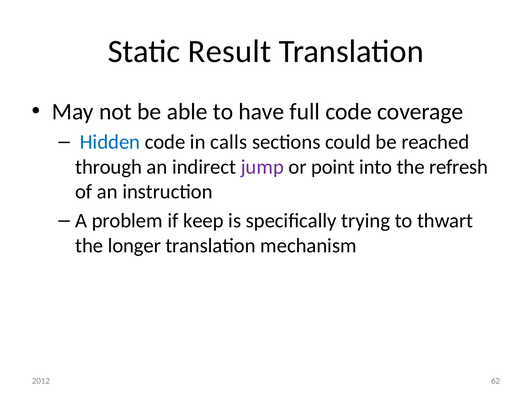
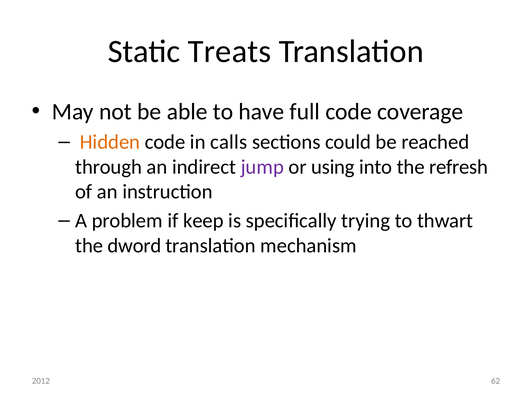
Result: Result -> Treats (230, 51)
Hidden colour: blue -> orange (110, 142)
point: point -> using (333, 167)
longer: longer -> dword (134, 246)
